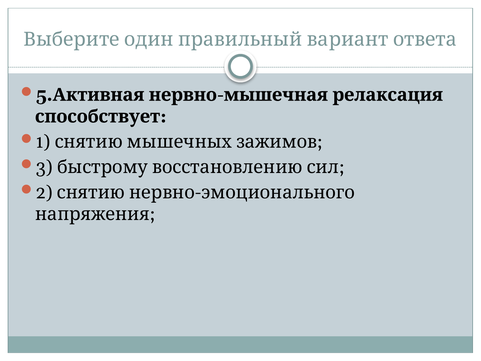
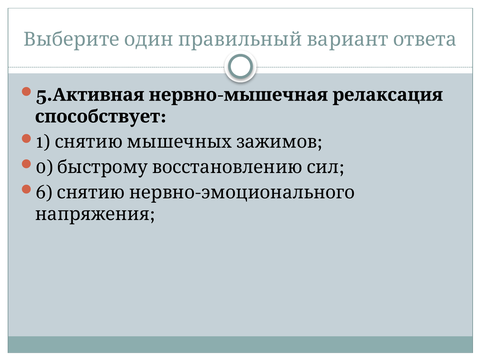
3: 3 -> 0 (44, 167)
2: 2 -> 6 (44, 192)
